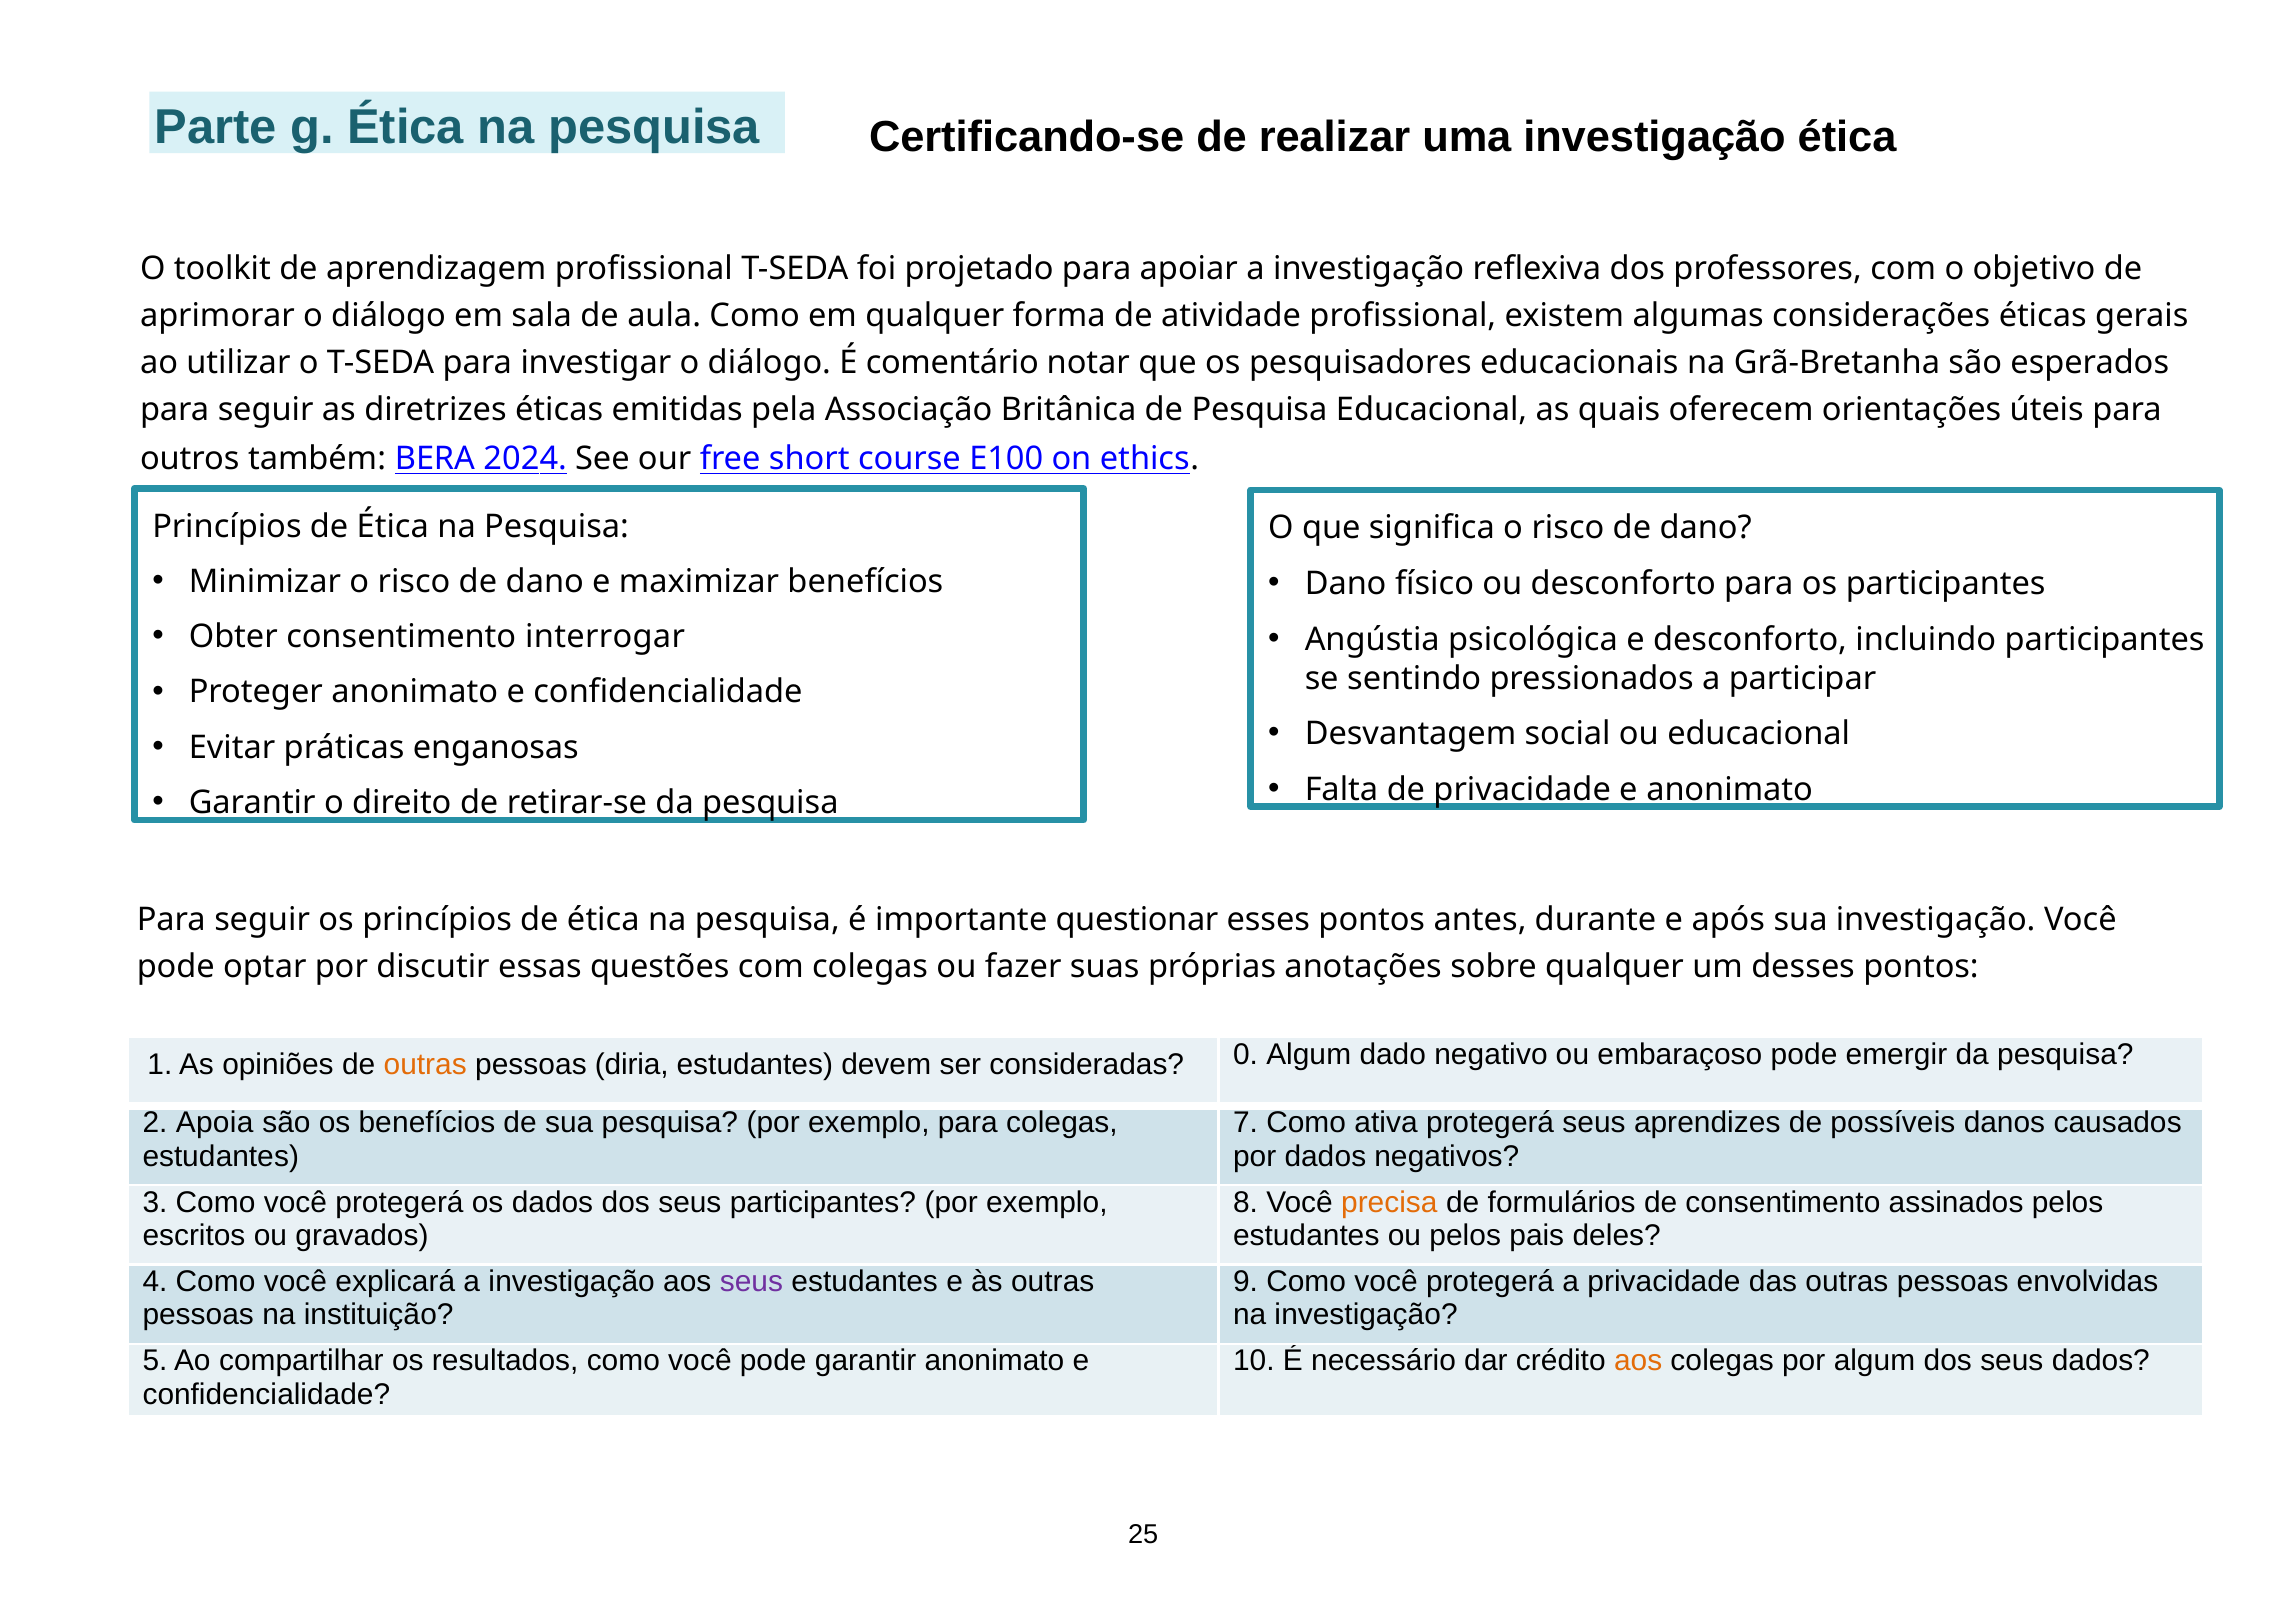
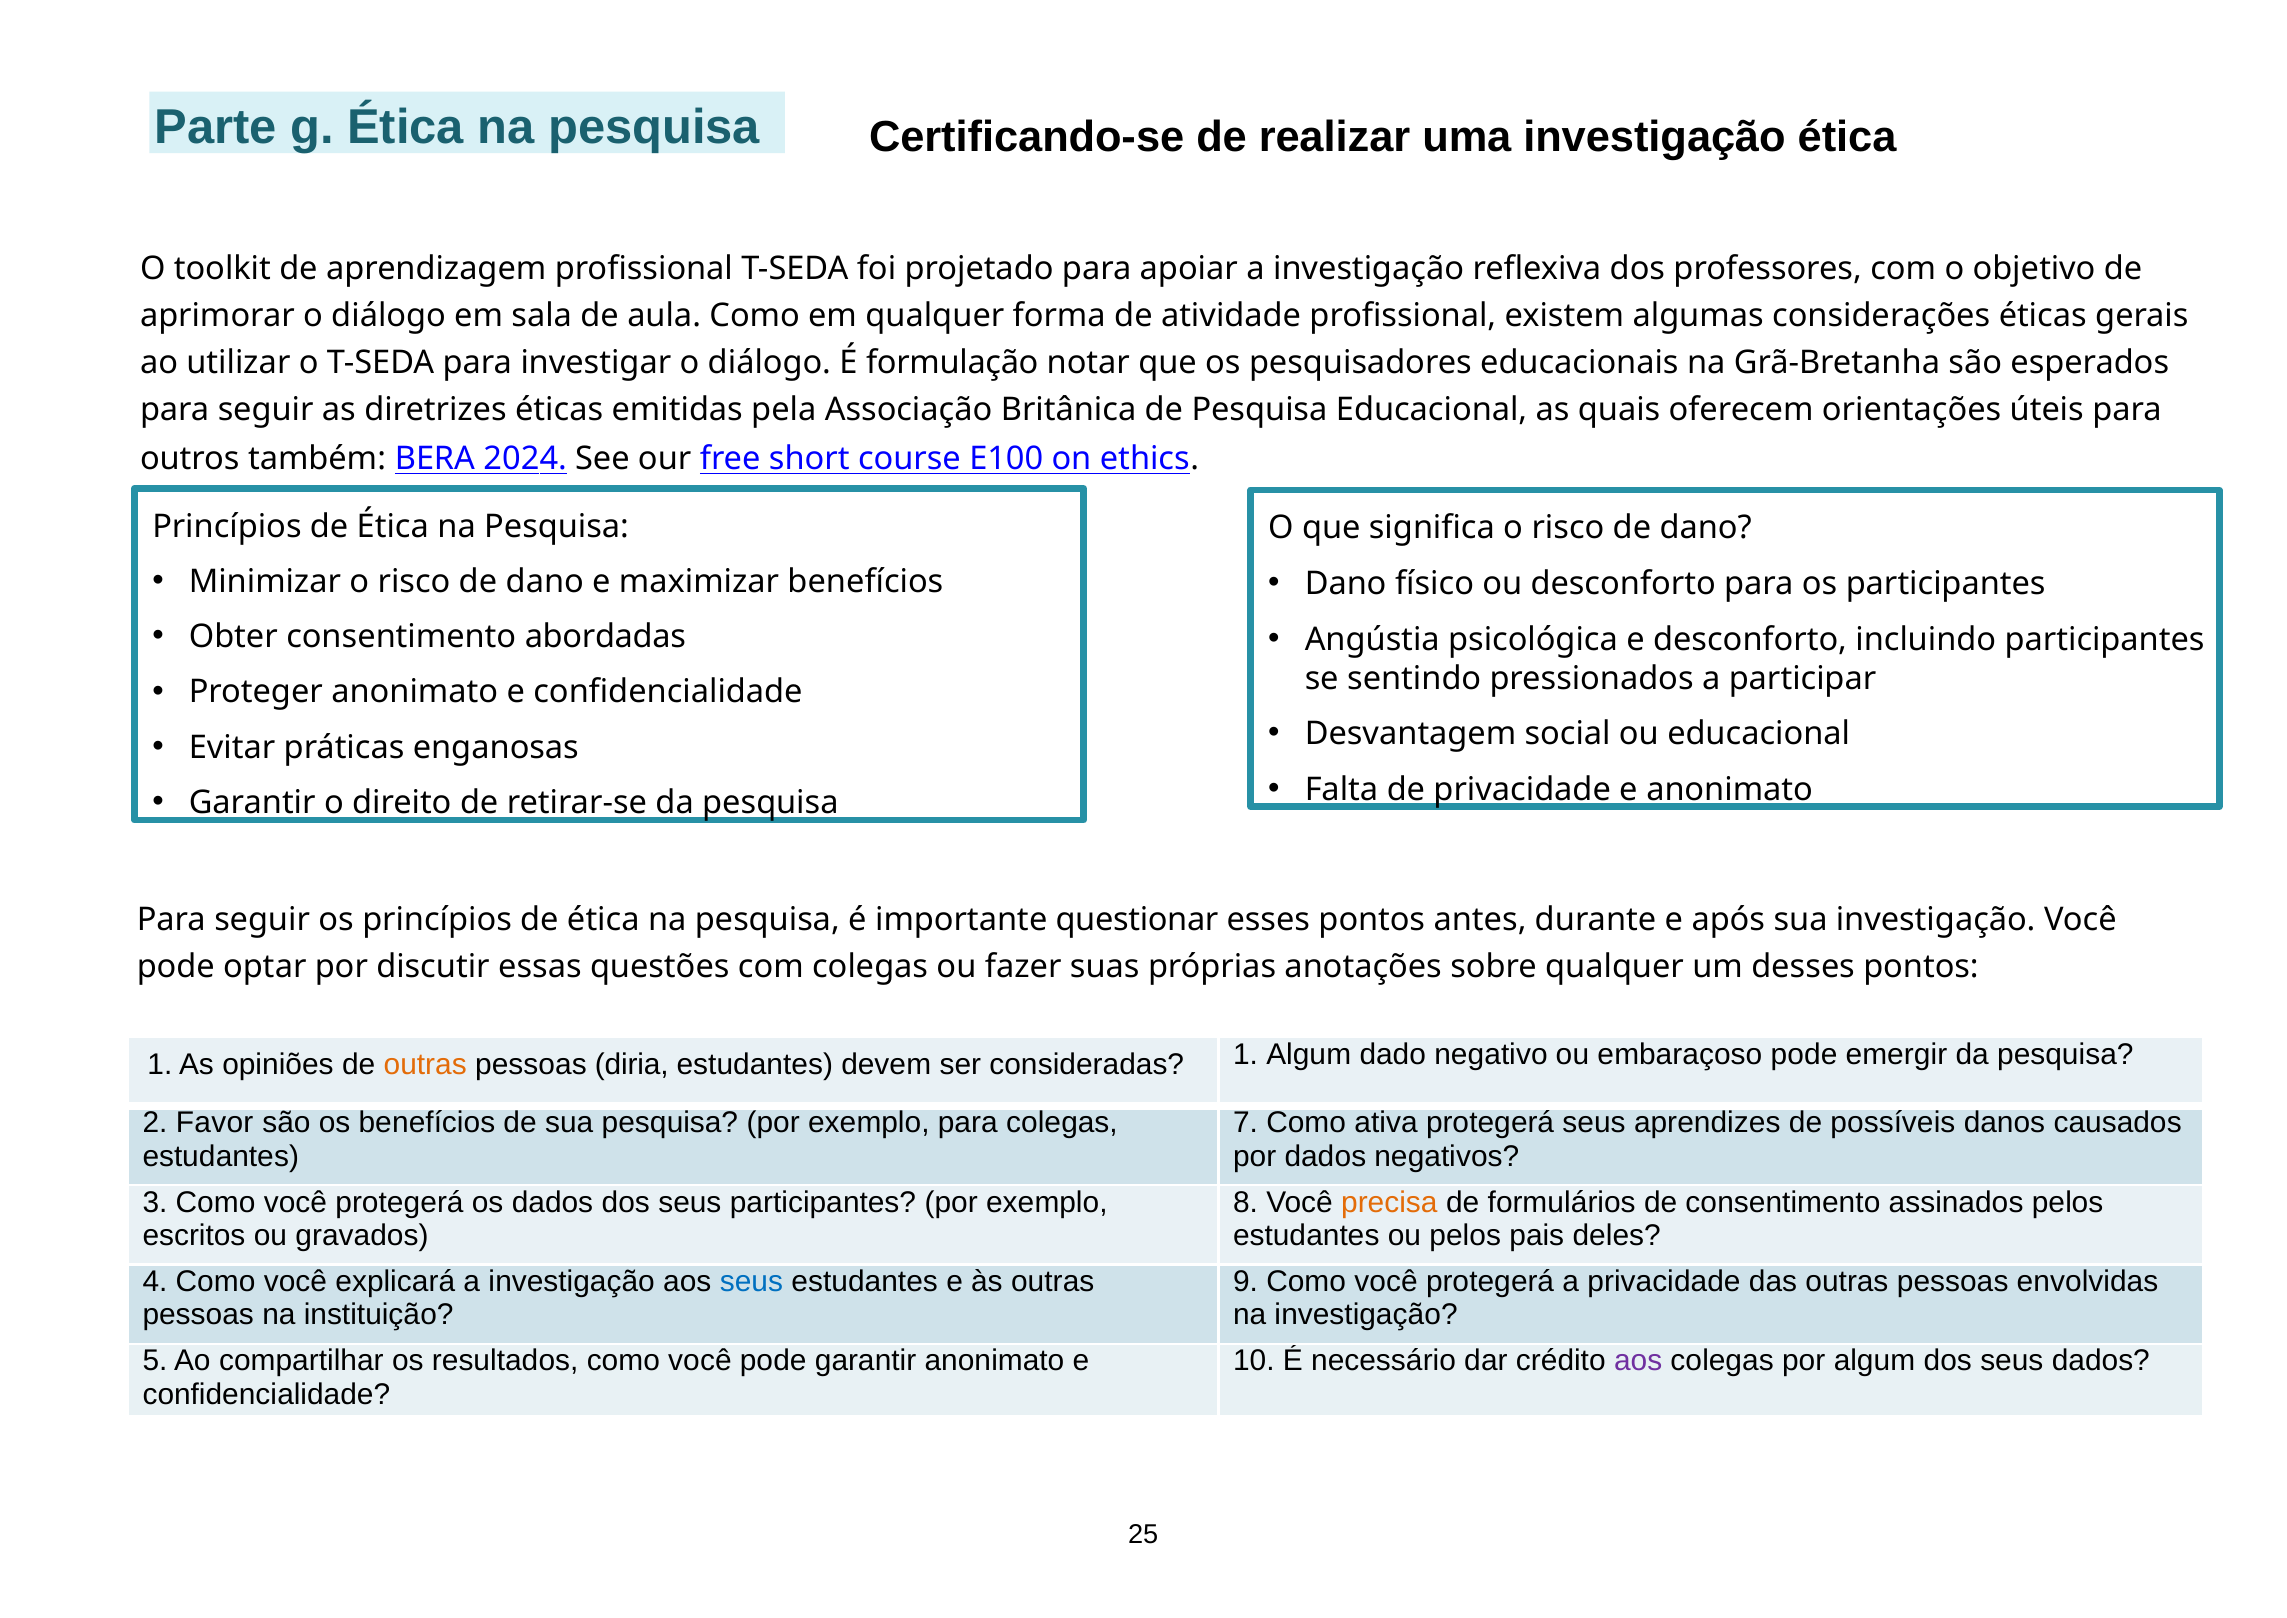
comentário: comentário -> formulação (952, 363)
interrogar: interrogar -> abordadas (605, 637)
consideradas 0: 0 -> 1 (1246, 1054)
Apoia: Apoia -> Favor (215, 1123)
seus colour: purple -> blue (751, 1281)
aos colour: orange -> purple (1638, 1361)
